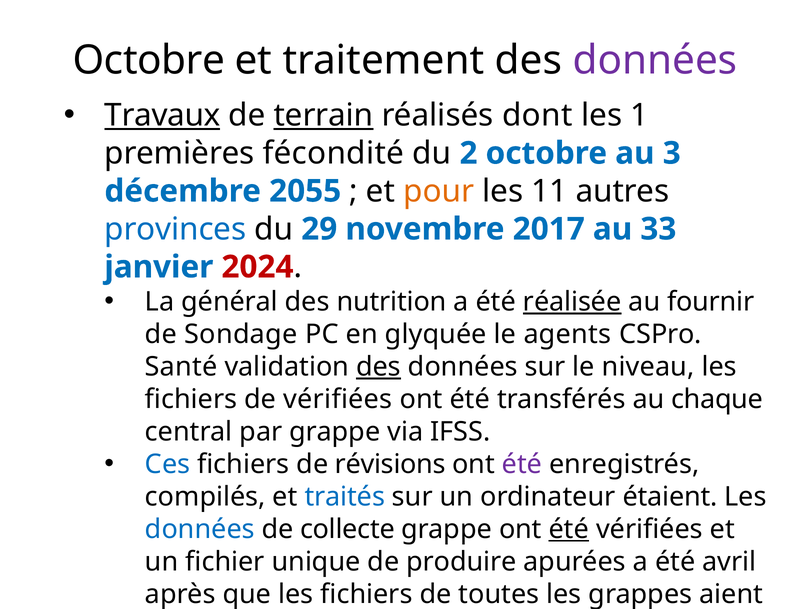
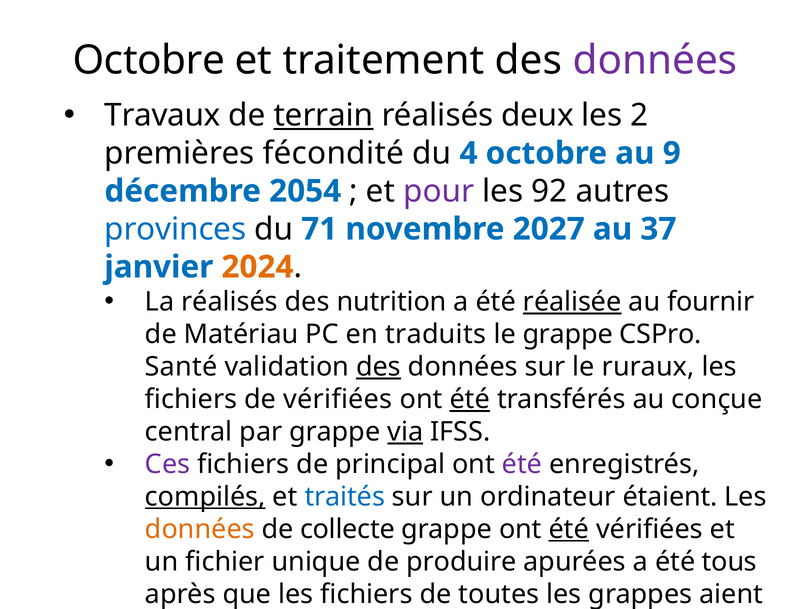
Travaux underline: present -> none (162, 115)
dont: dont -> deux (538, 115)
1: 1 -> 2 (639, 115)
2: 2 -> 4 (469, 153)
3: 3 -> 9 (672, 153)
2055: 2055 -> 2054 (305, 191)
pour colour: orange -> purple (439, 191)
11: 11 -> 92 (549, 191)
29: 29 -> 71 (319, 229)
2017: 2017 -> 2027 (549, 229)
33: 33 -> 37 (658, 229)
2024 colour: red -> orange (257, 267)
La général: général -> réalisés (230, 302)
Sondage: Sondage -> Matériau (241, 334)
glyquée: glyquée -> traduits (436, 334)
le agents: agents -> grappe (568, 334)
niveau: niveau -> ruraux (648, 366)
été underline: none -> present (470, 399)
chaque: chaque -> conçue (717, 399)
via underline: none -> present (405, 431)
Ces colour: blue -> purple (168, 464)
révisions: révisions -> principal (390, 464)
compilés underline: none -> present (205, 496)
données colour: blue -> orange (200, 529)
avril: avril -> tous (729, 561)
